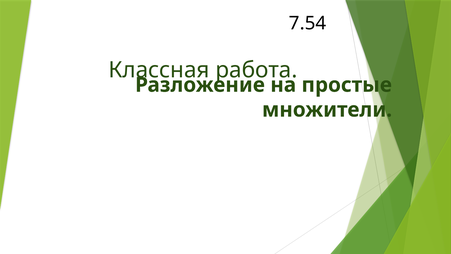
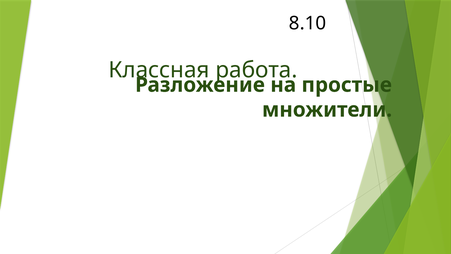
7.54: 7.54 -> 8.10 (308, 23)
